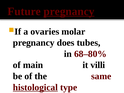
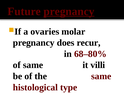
tubes: tubes -> recur (89, 43)
of main: main -> same (33, 65)
histological underline: present -> none (35, 87)
